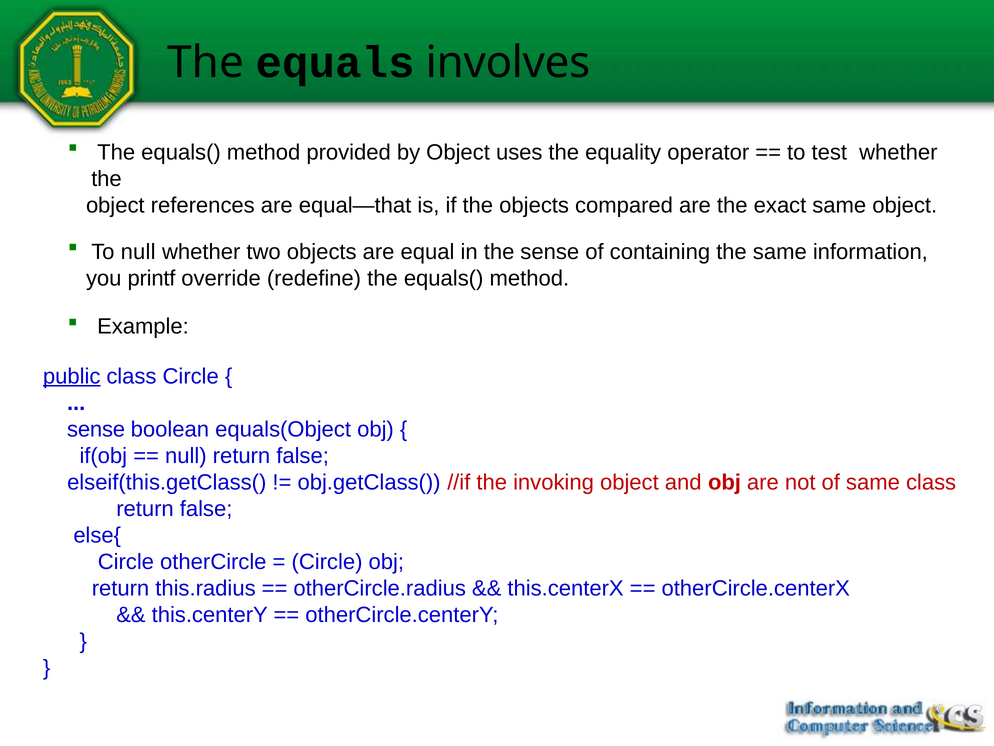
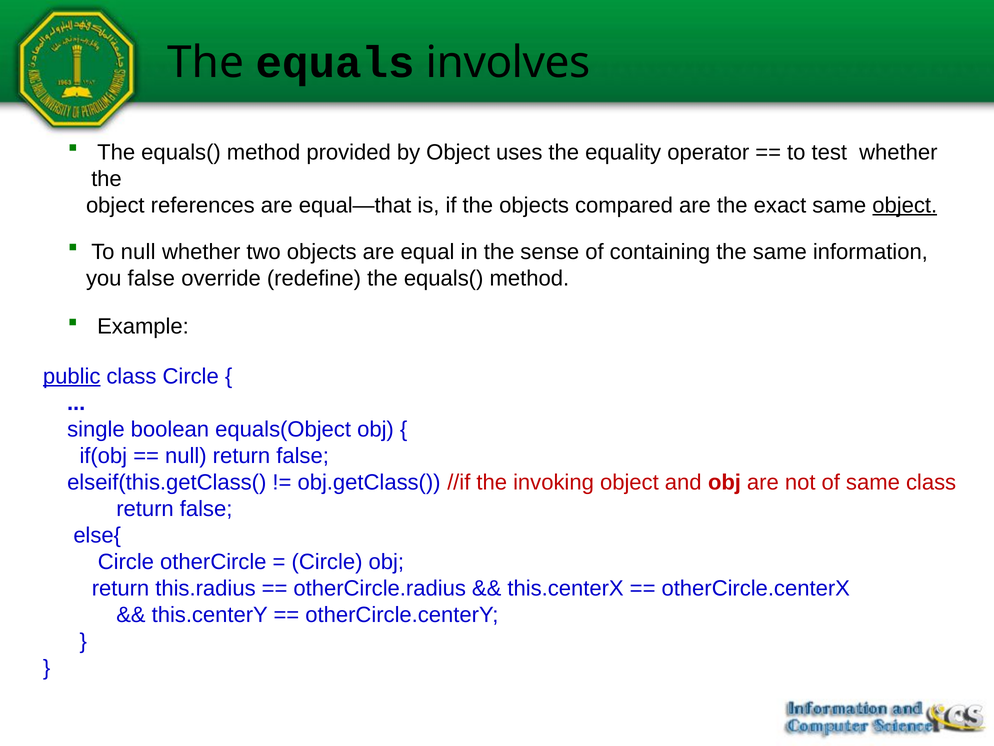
object underline: none -> present (905, 205)
you printf: printf -> false (151, 278)
sense: sense -> single (96, 429)
